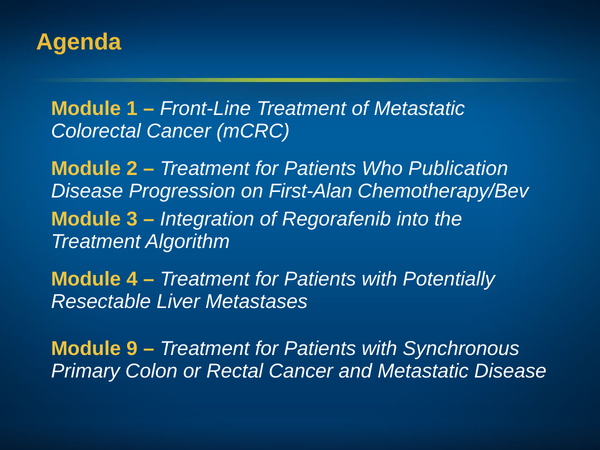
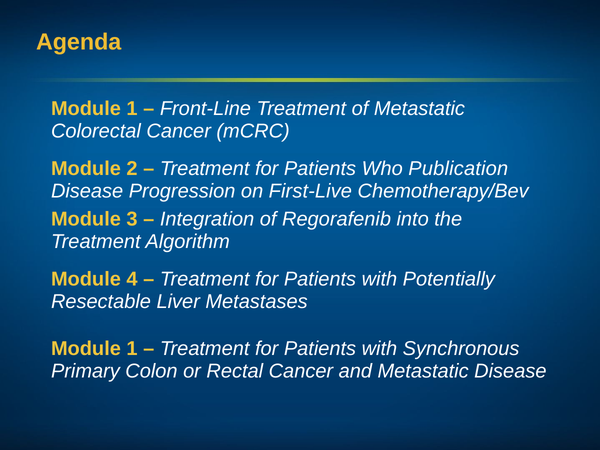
First-Alan: First-Alan -> First-Live (310, 191)
9: 9 -> 1 (132, 349)
